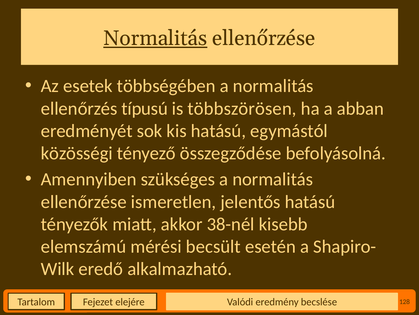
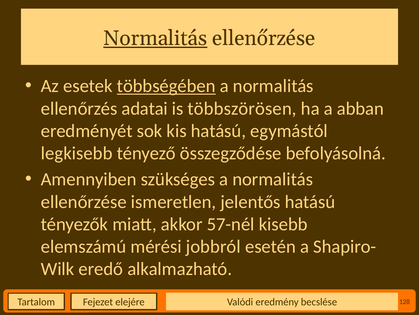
többségében underline: none -> present (166, 86)
típusú: típusú -> adatai (145, 108)
közösségi: közösségi -> legkisebb (77, 153)
38-nél: 38-nél -> 57-nél (231, 224)
becsült: becsült -> jobbról (213, 246)
